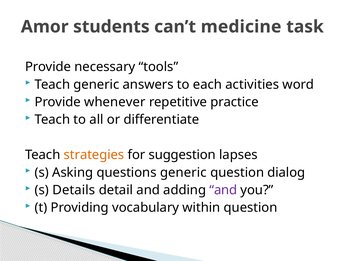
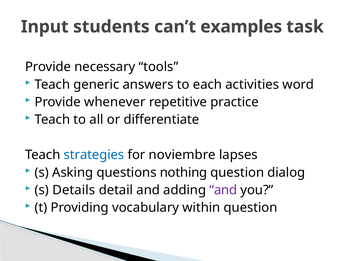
Amor: Amor -> Input (45, 27)
medicine: medicine -> examples (241, 27)
strategies colour: orange -> blue (94, 155)
suggestion: suggestion -> noviembre (182, 155)
questions generic: generic -> nothing (184, 172)
